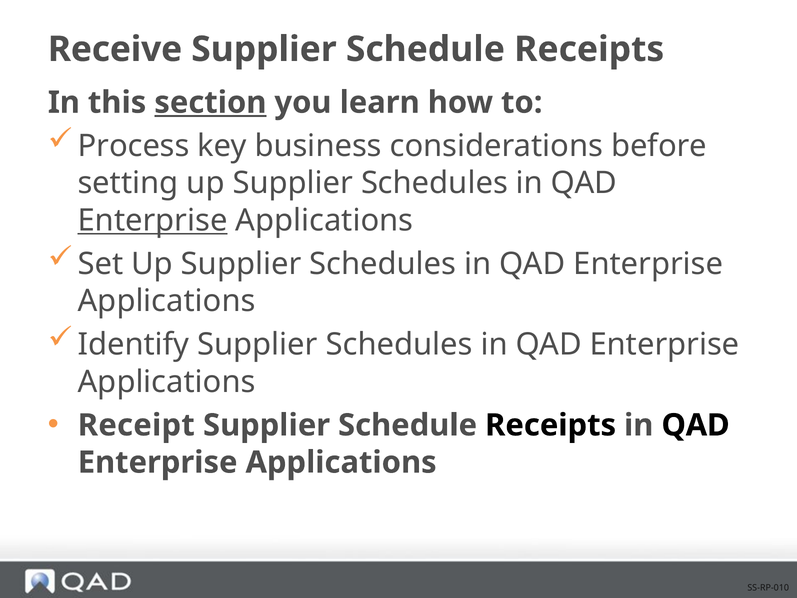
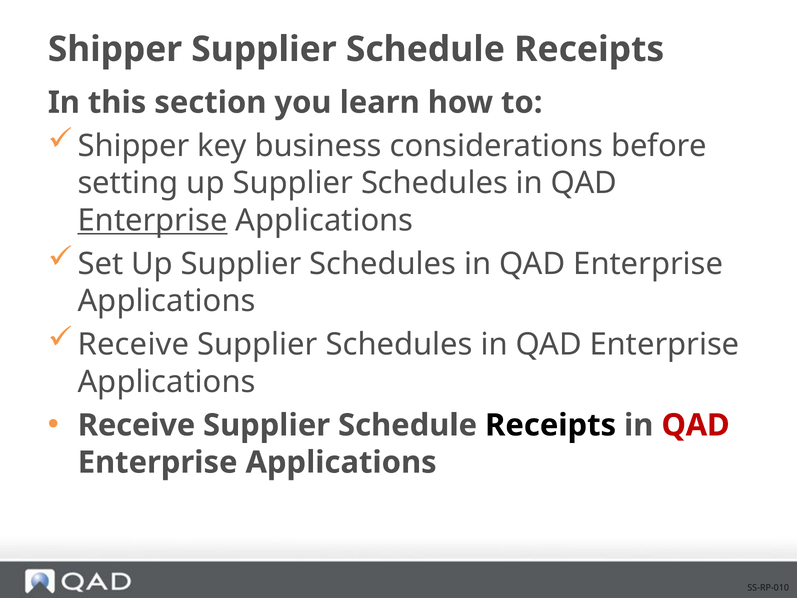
Receive: Receive -> Shipper (115, 49)
section underline: present -> none (210, 102)
Process: Process -> Shipper (134, 146)
Identify: Identify -> Receive (133, 344)
Receipt: Receipt -> Receive (136, 425)
QAD colour: black -> red (696, 425)
